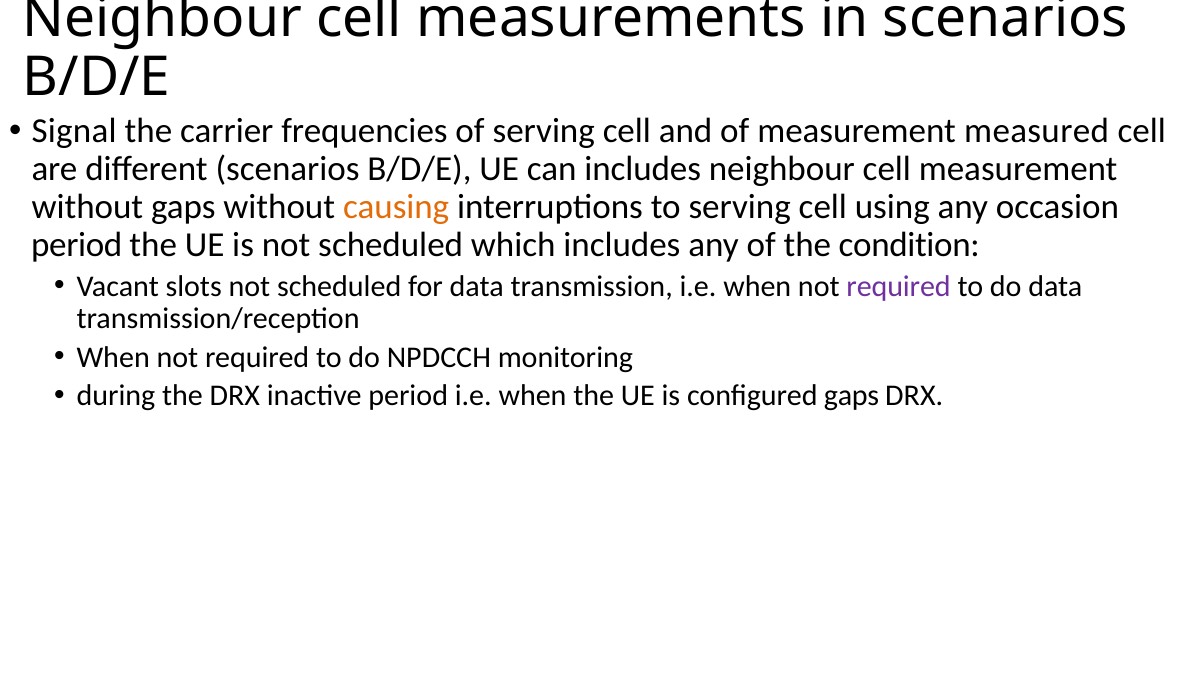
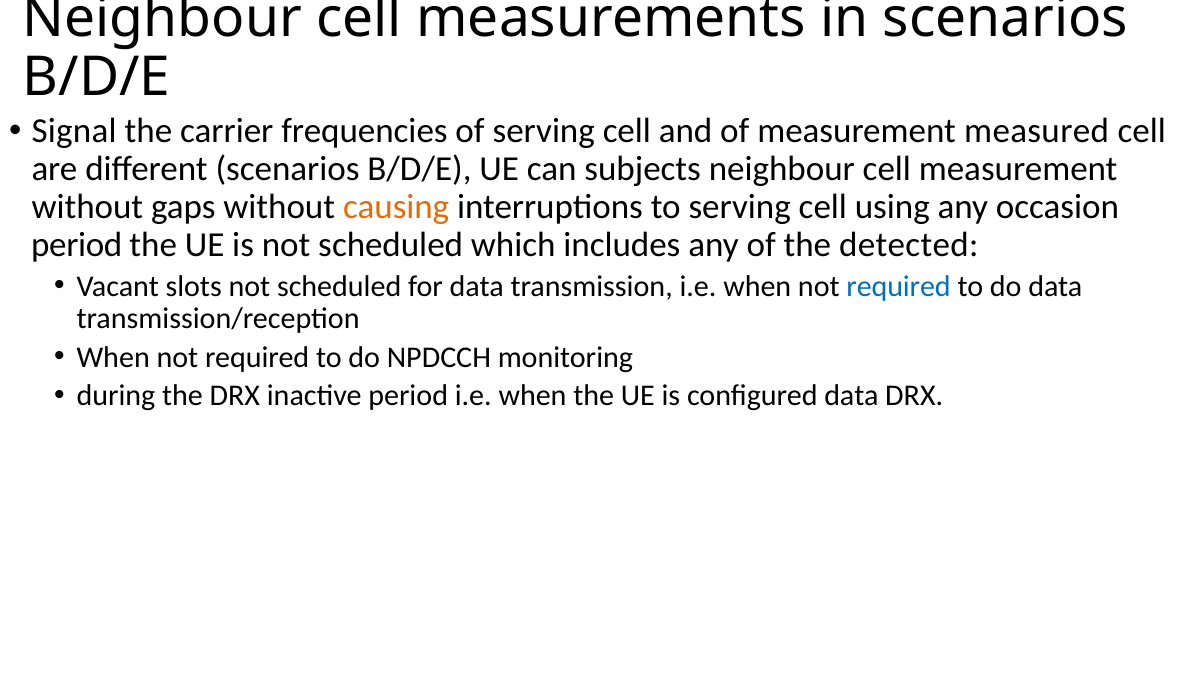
can includes: includes -> subjects (643, 169)
condition: condition -> detected (909, 245)
required colour: purple -> blue (899, 286)
configured gaps: gaps -> data (851, 396)
